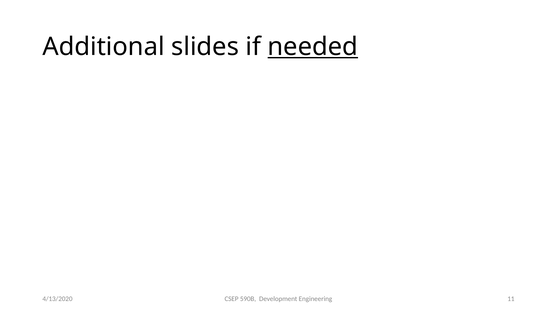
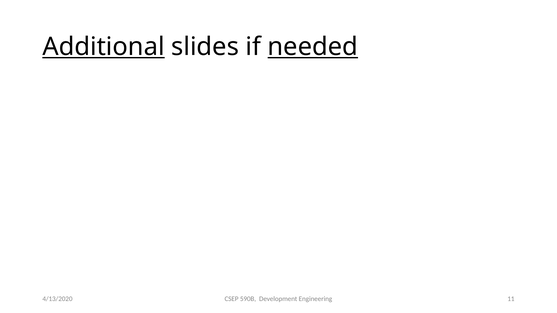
Additional underline: none -> present (104, 47)
